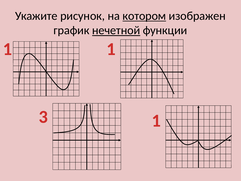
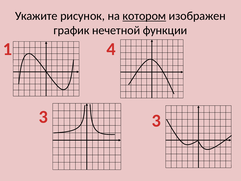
нечетной underline: present -> none (116, 30)
1 1: 1 -> 4 (111, 49)
3 1: 1 -> 3 (156, 121)
